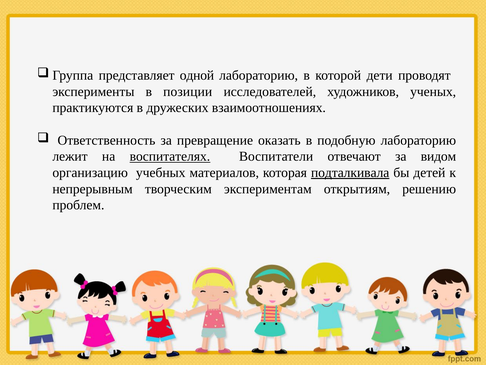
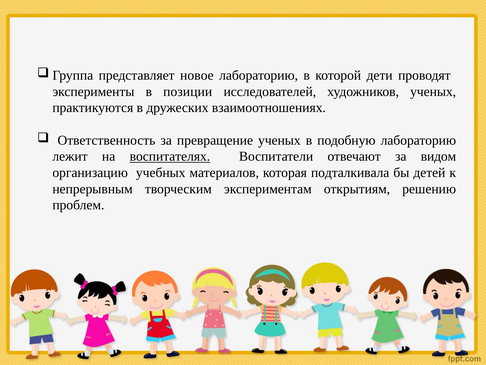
одной: одной -> новое (197, 75)
превращение оказать: оказать -> ученых (279, 140)
подталкивала underline: present -> none (350, 172)
